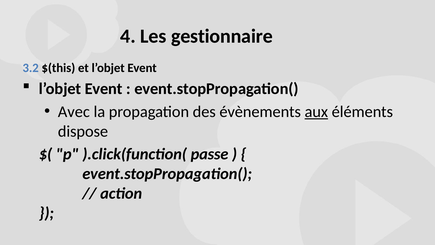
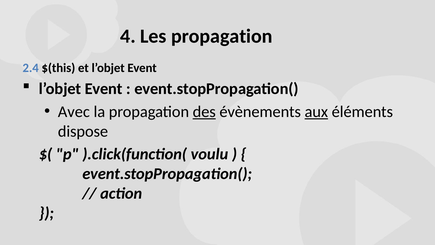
Les gestionnaire: gestionnaire -> propagation (222, 36)
3.2: 3.2 -> 2.4 (31, 68)
des underline: none -> present (204, 112)
passe: passe -> voulu (209, 154)
